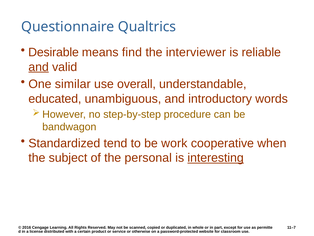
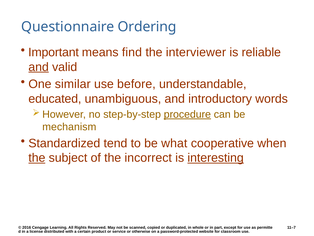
Qualtrics: Qualtrics -> Ordering (147, 27)
Desirable: Desirable -> Important (54, 52)
overall: overall -> before (136, 84)
procedure underline: none -> present (187, 114)
bandwagon: bandwagon -> mechanism (69, 127)
work: work -> what (174, 143)
the underline: none -> present (37, 158)
personal: personal -> incorrect (148, 158)
